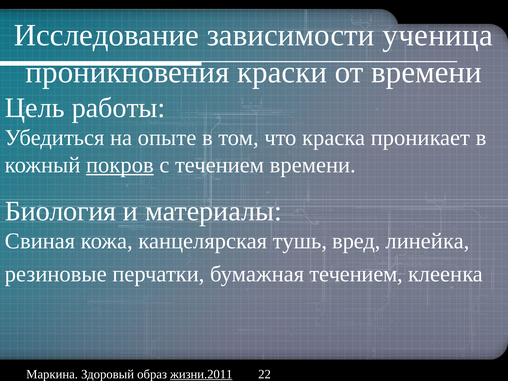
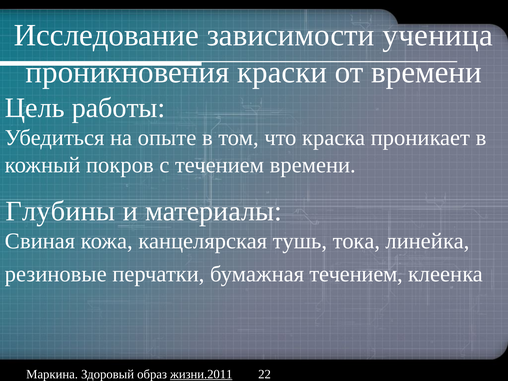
покров underline: present -> none (120, 165)
Биология: Биология -> Глубины (60, 211)
вред: вред -> тока (356, 241)
